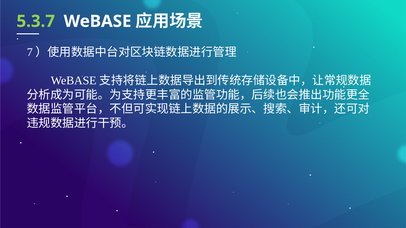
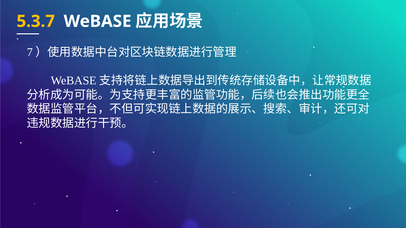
5.3.7 colour: light green -> yellow (36, 21)
